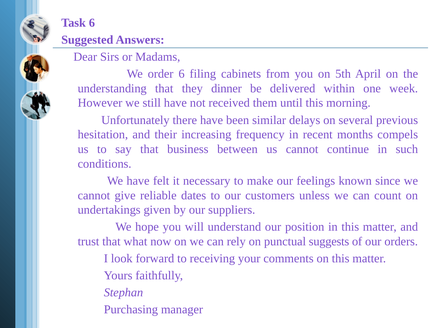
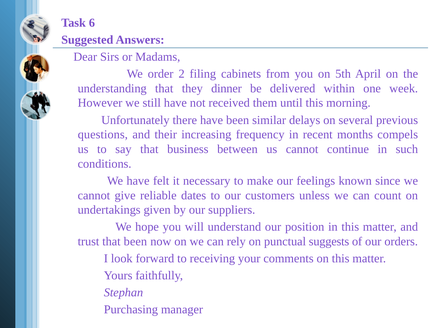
order 6: 6 -> 2 (182, 74)
hesitation: hesitation -> questions (103, 135)
that what: what -> been (135, 242)
